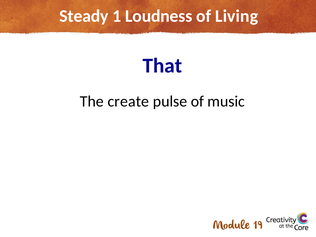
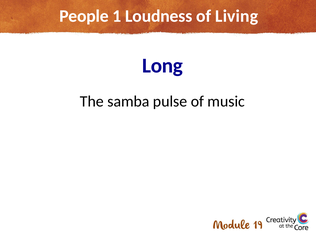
Steady: Steady -> People (84, 16)
That: That -> Long (163, 66)
create: create -> samba (128, 101)
